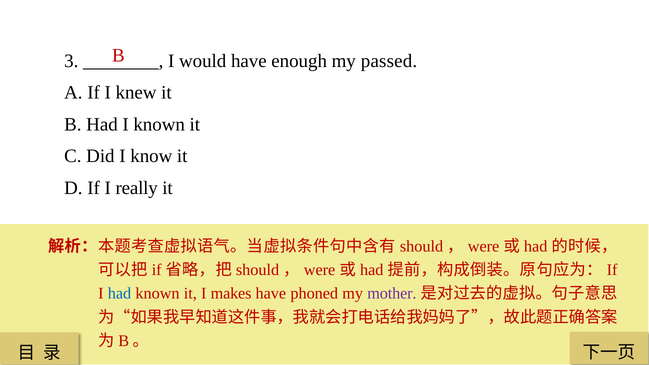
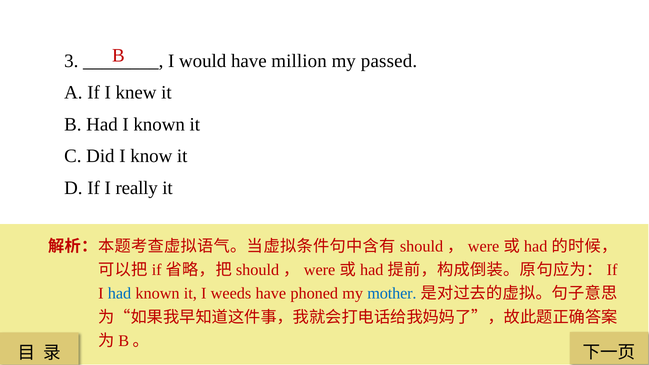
enough: enough -> million (299, 61)
makes: makes -> weeds (231, 294)
mother colour: purple -> blue (392, 294)
